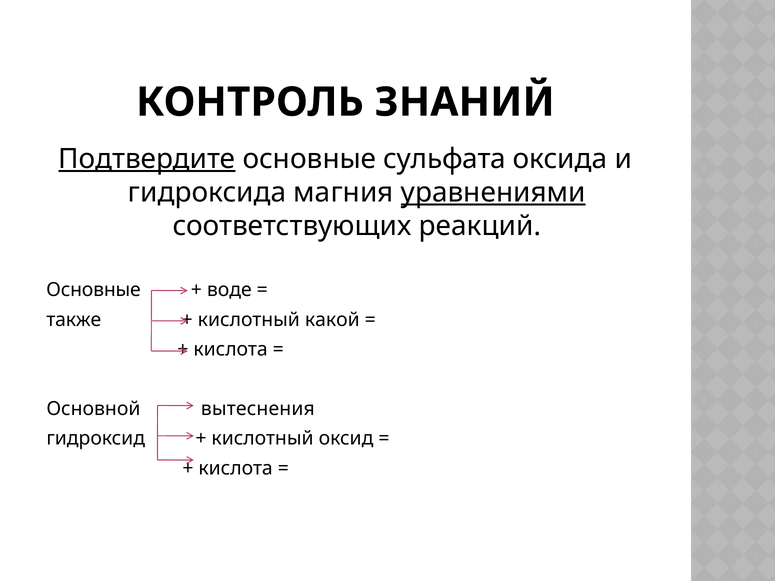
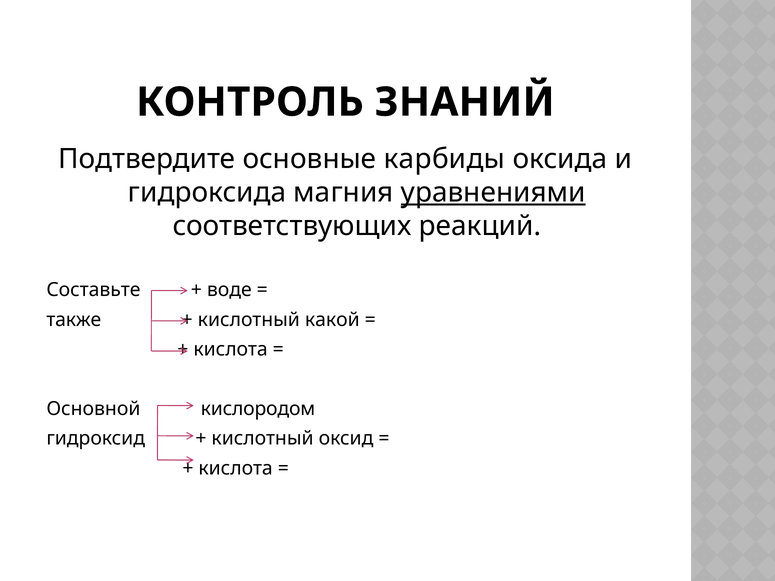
Подтвердите underline: present -> none (147, 159)
сульфата: сульфата -> карбиды (444, 159)
Основные: Основные -> Составьте (93, 290)
вытеснения: вытеснения -> кислородом (258, 409)
